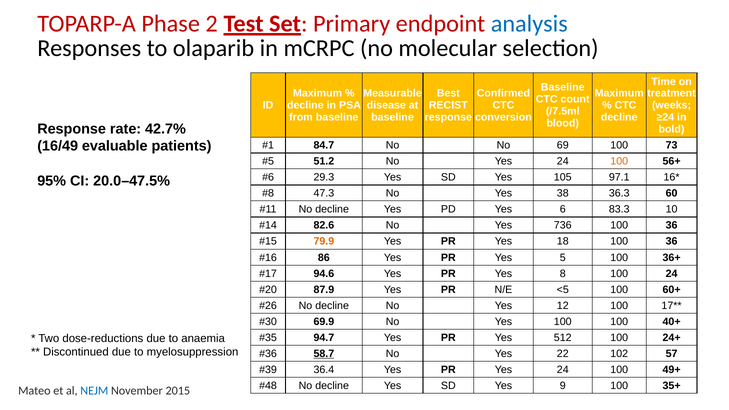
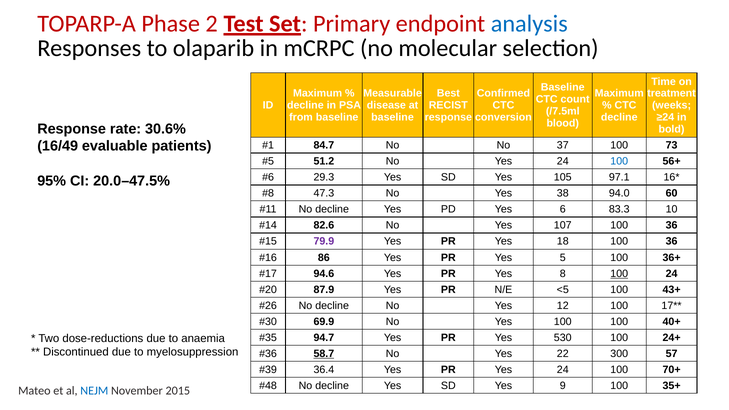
42.7%: 42.7% -> 30.6% (166, 129)
69: 69 -> 37 (563, 145)
100 colour: orange -> blue (619, 161)
36.3: 36.3 -> 94.0 (619, 193)
736: 736 -> 107 (563, 225)
79.9 colour: orange -> purple (324, 241)
100 underline: none -> present (619, 274)
60+: 60+ -> 43+ (672, 290)
512: 512 -> 530 (563, 338)
102: 102 -> 300 (619, 354)
49+: 49+ -> 70+ (672, 370)
